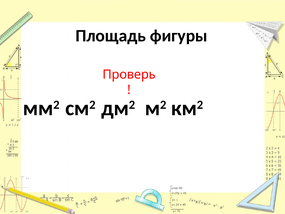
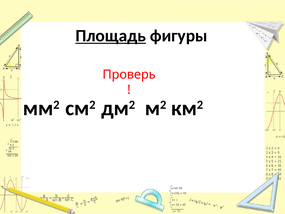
Площадь underline: none -> present (111, 36)
